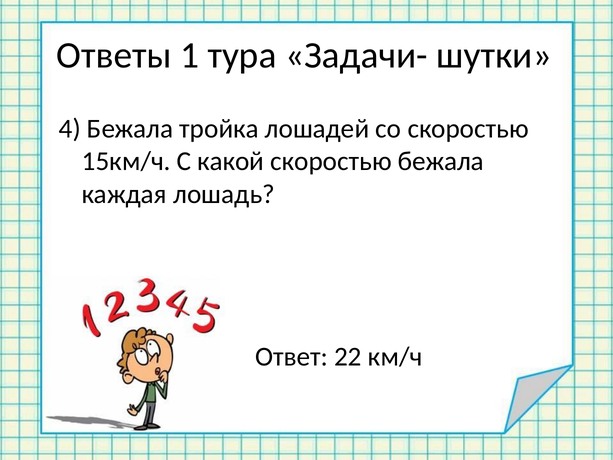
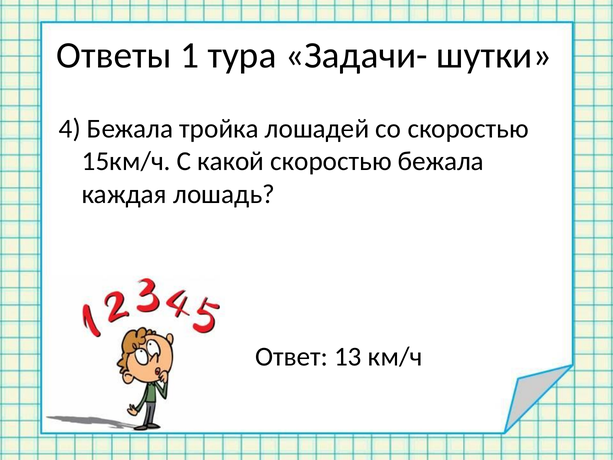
22: 22 -> 13 (348, 357)
